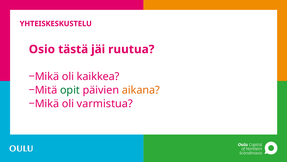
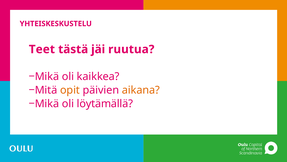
Osio: Osio -> Teet (42, 49)
opit colour: green -> orange (70, 90)
varmistua: varmistua -> löytämällä (105, 103)
